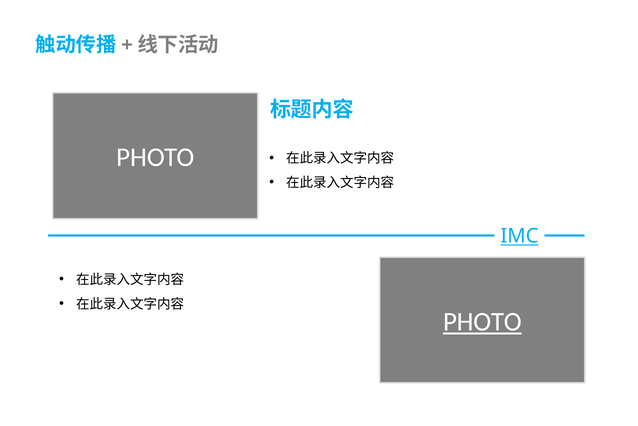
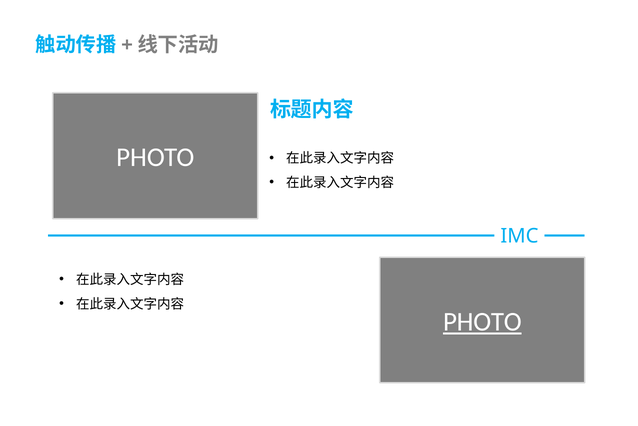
IMC underline: present -> none (519, 236)
